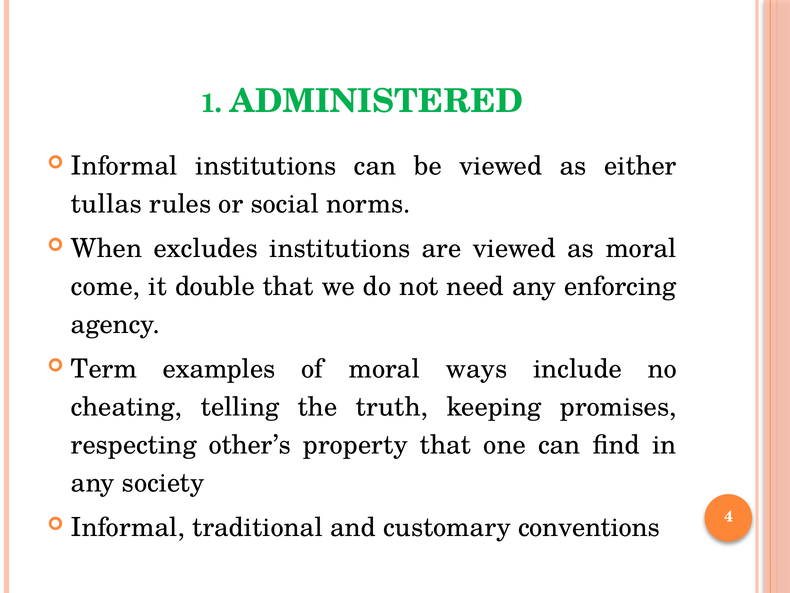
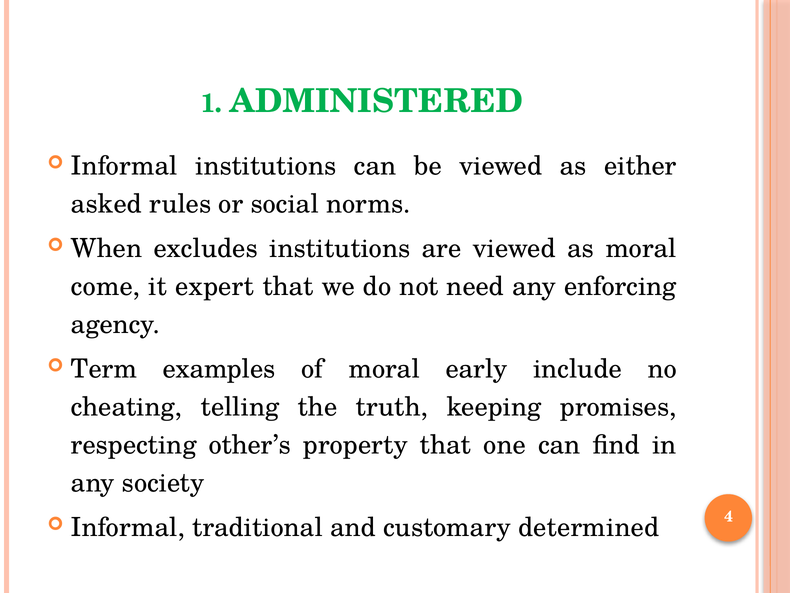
tullas: tullas -> asked (106, 204)
double: double -> expert (215, 286)
ways: ways -> early (477, 369)
conventions: conventions -> determined (589, 527)
